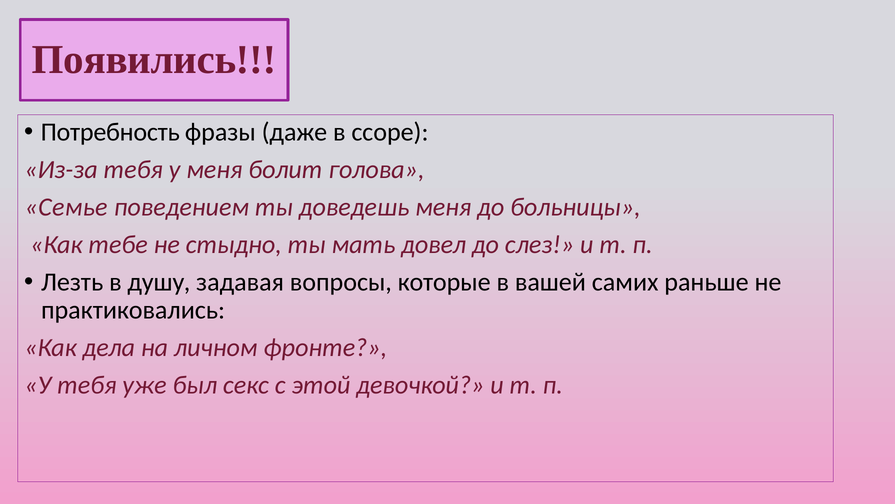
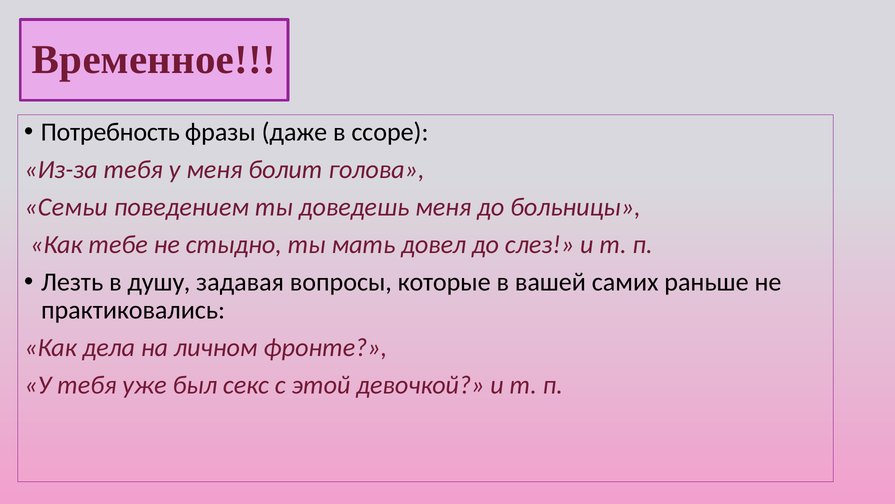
Появились: Появились -> Временное (154, 60)
Семье: Семье -> Семьи (66, 207)
